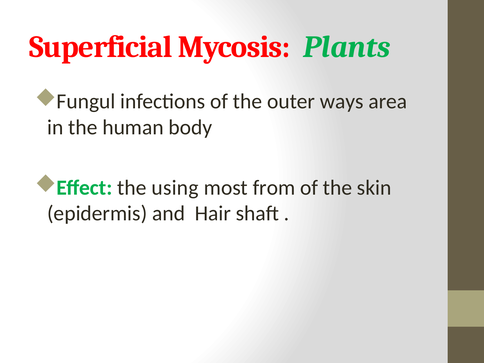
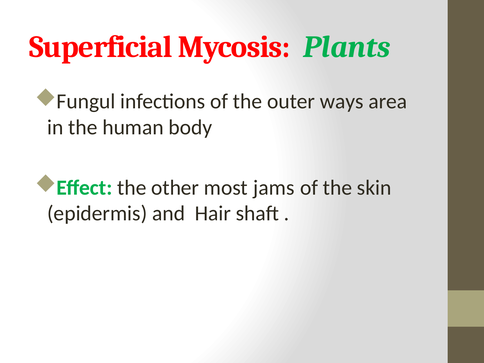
using: using -> other (175, 188)
from: from -> jams (274, 188)
